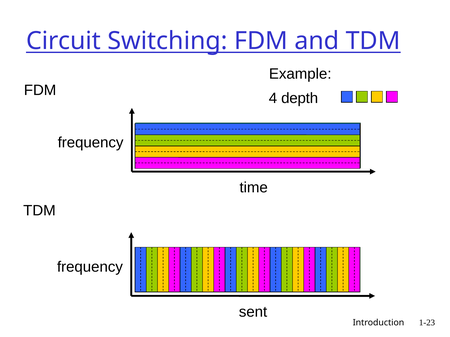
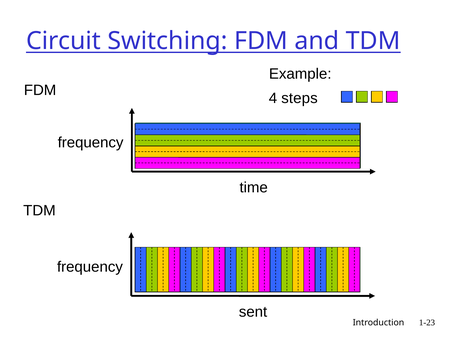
depth: depth -> steps (299, 98)
